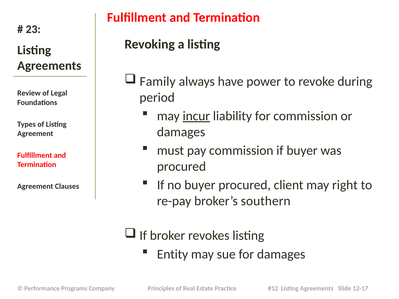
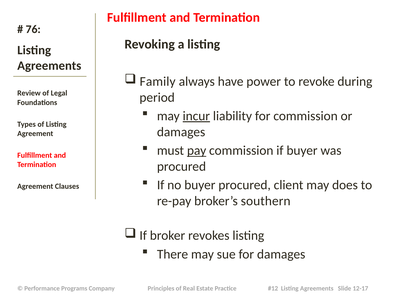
23: 23 -> 76 (33, 29)
pay underline: none -> present (197, 151)
right: right -> does (345, 185)
Entity: Entity -> There (173, 254)
